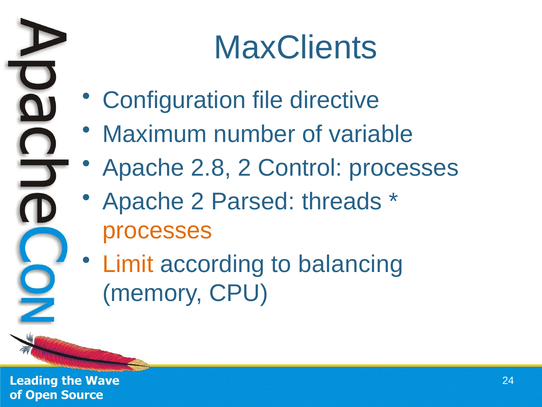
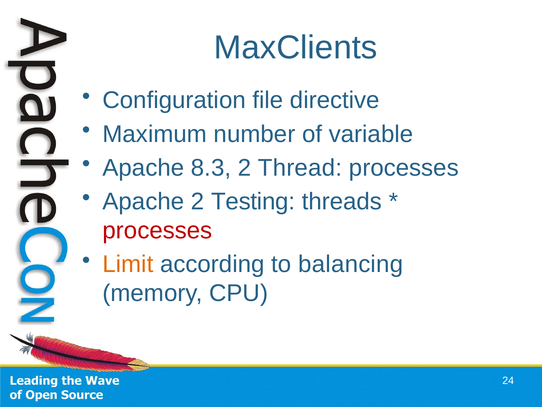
2.8: 2.8 -> 8.3 (211, 168)
Control: Control -> Thread (300, 168)
Parsed: Parsed -> Testing (253, 201)
processes colour: orange -> red (157, 230)
